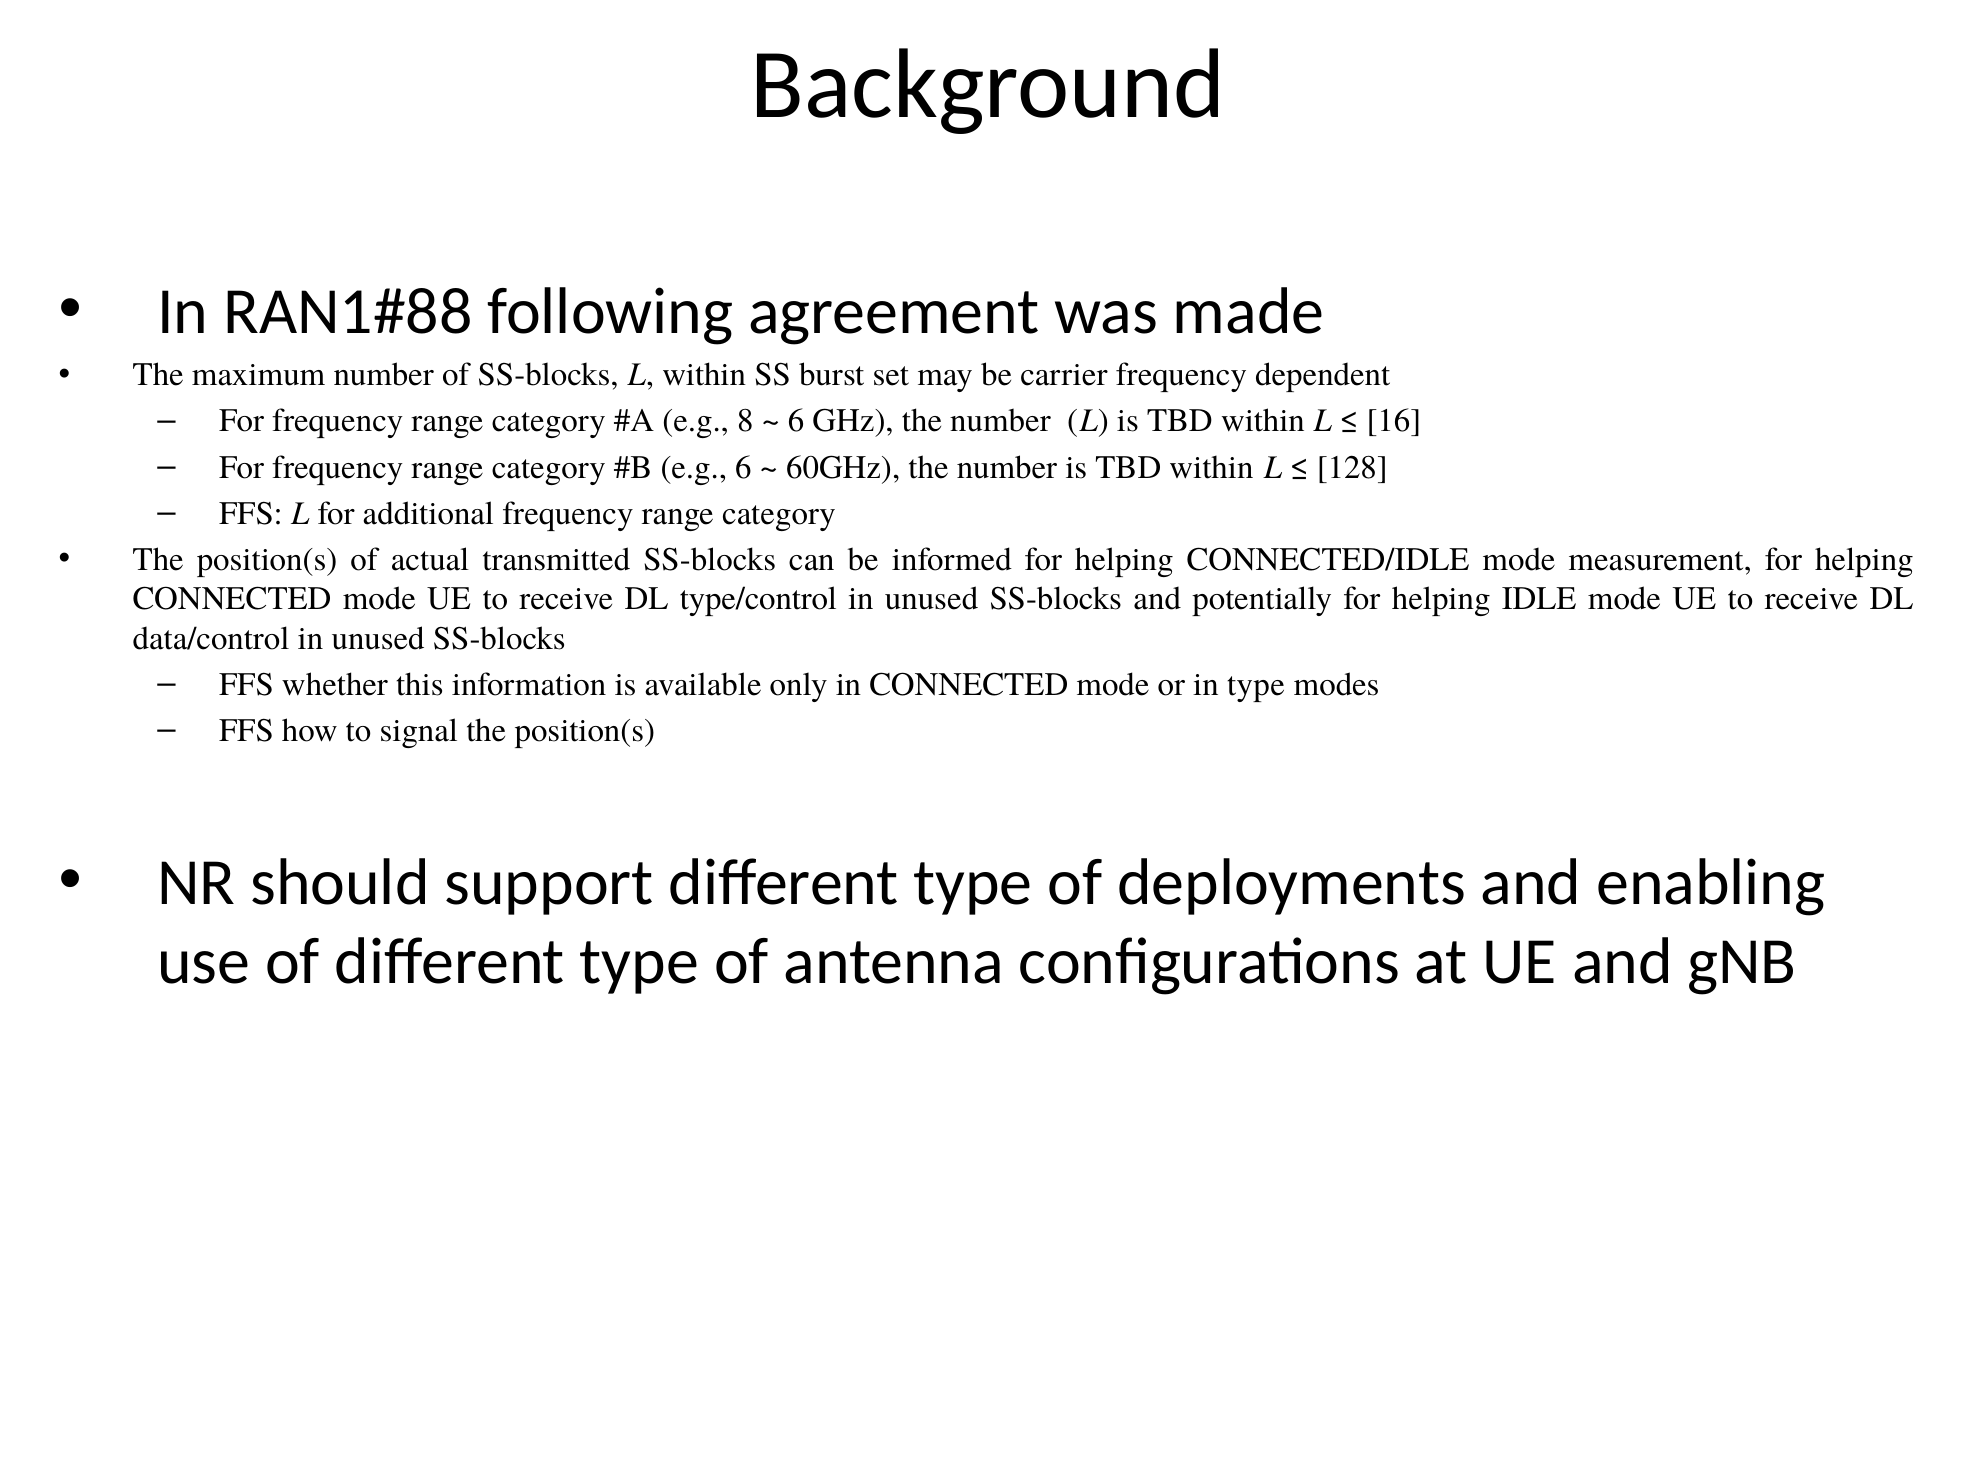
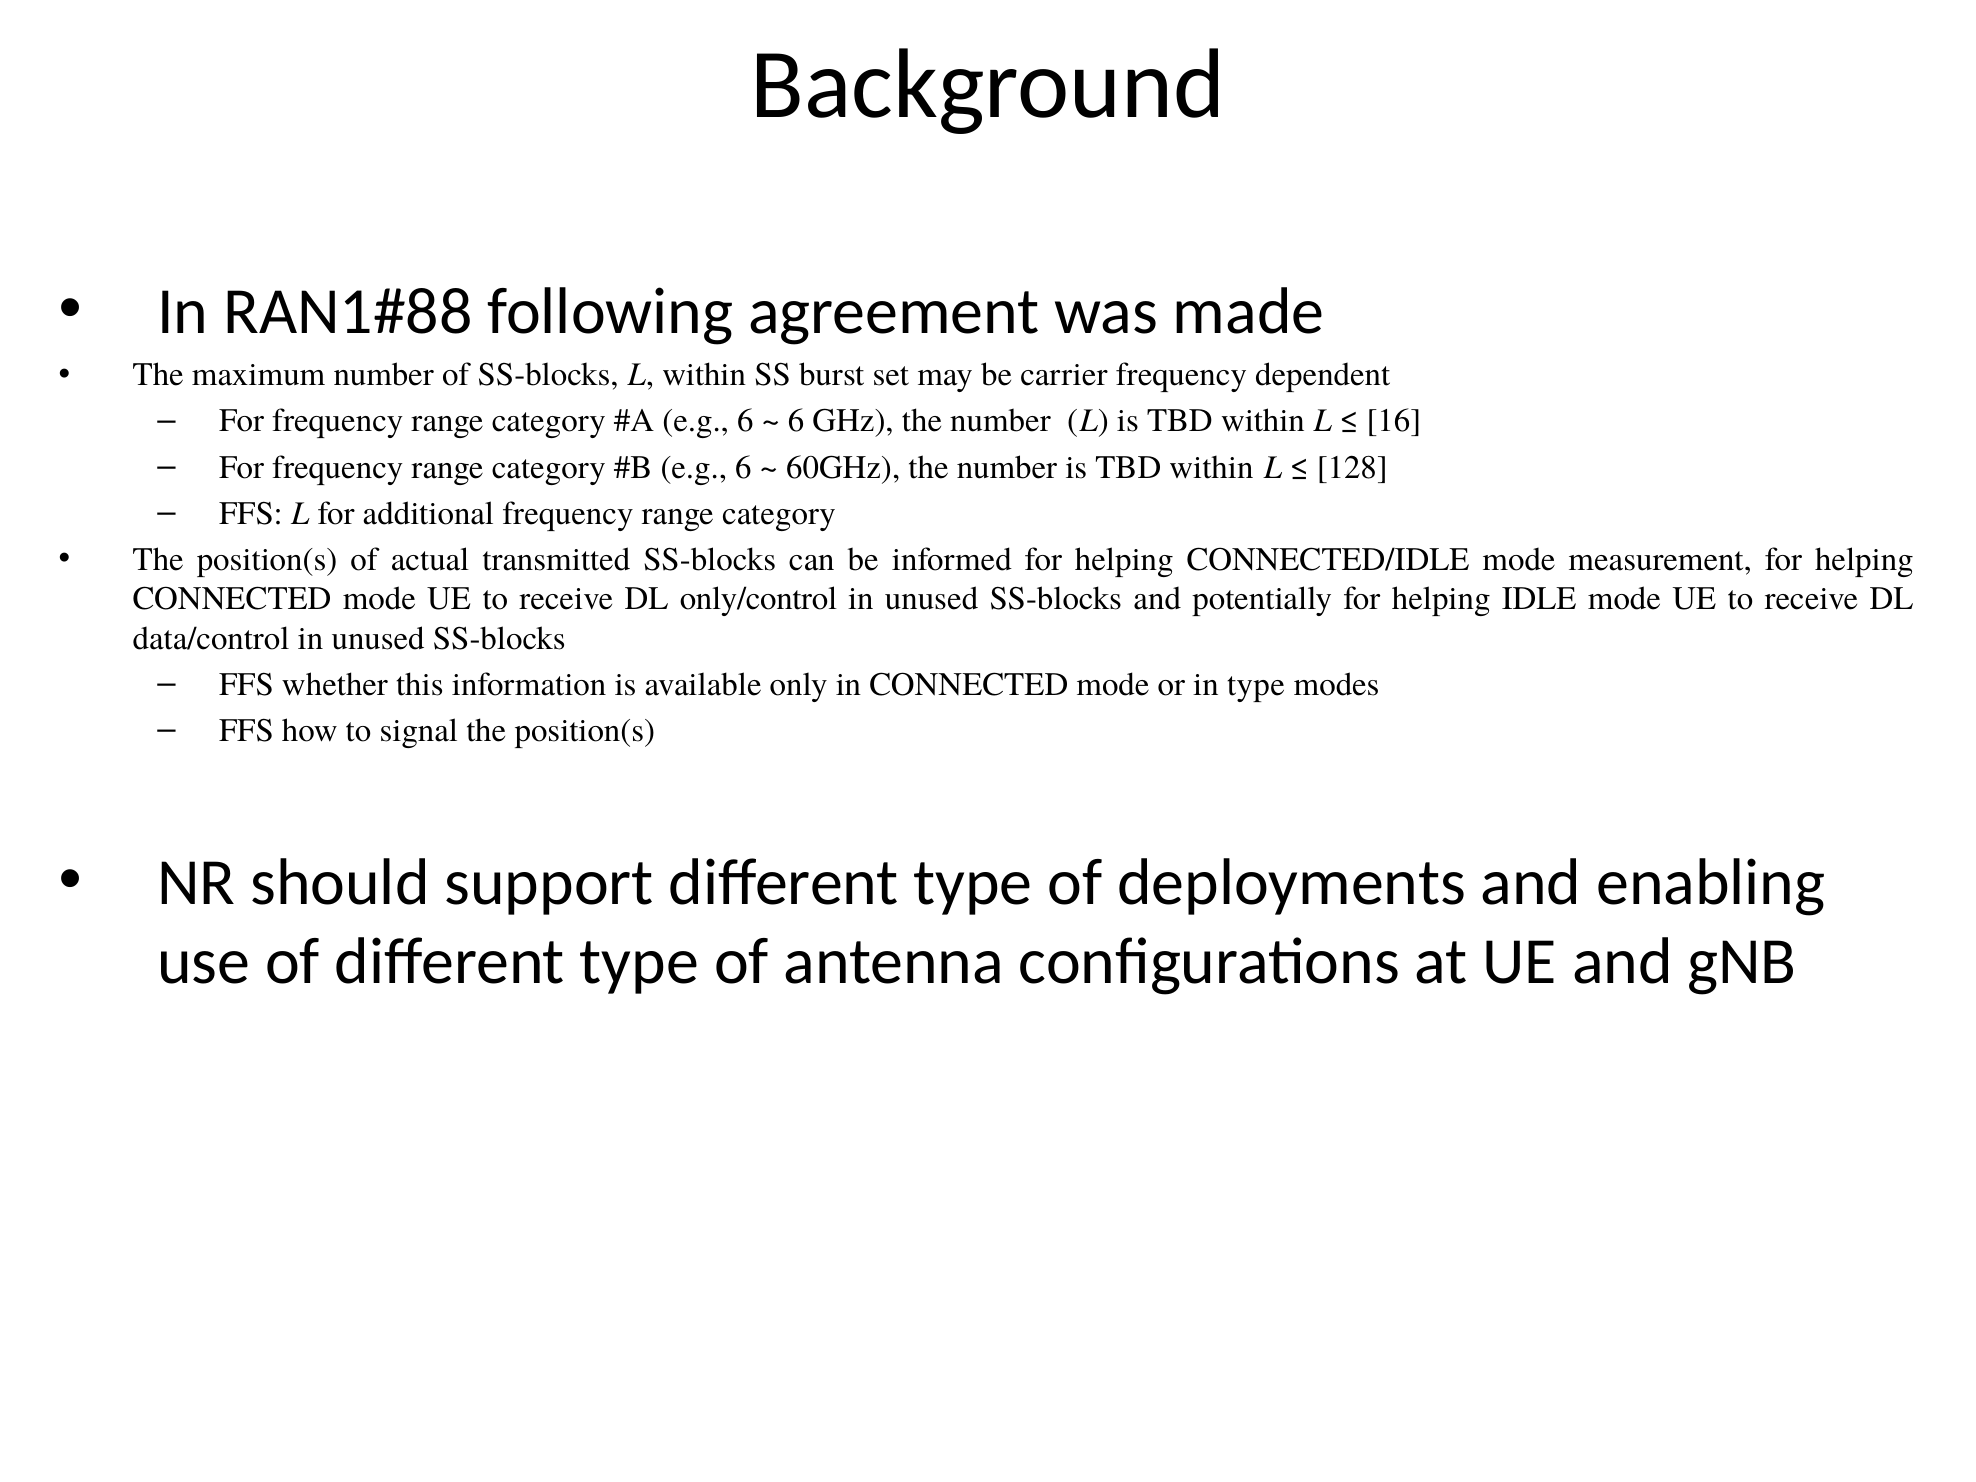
8: 8 -> 6 (745, 421)
type/control: type/control -> only/control (758, 599)
